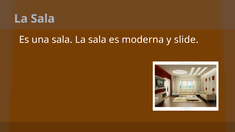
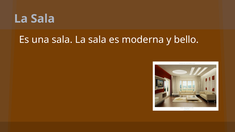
slide: slide -> bello (186, 40)
